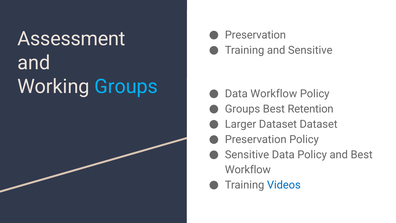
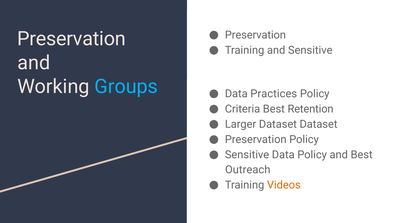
Assessment: Assessment -> Preservation (71, 39)
Data Workflow: Workflow -> Practices (274, 94)
Groups: Groups -> Criteria (243, 109)
Workflow: Workflow -> Outreach (248, 170)
Videos colour: blue -> orange (284, 185)
